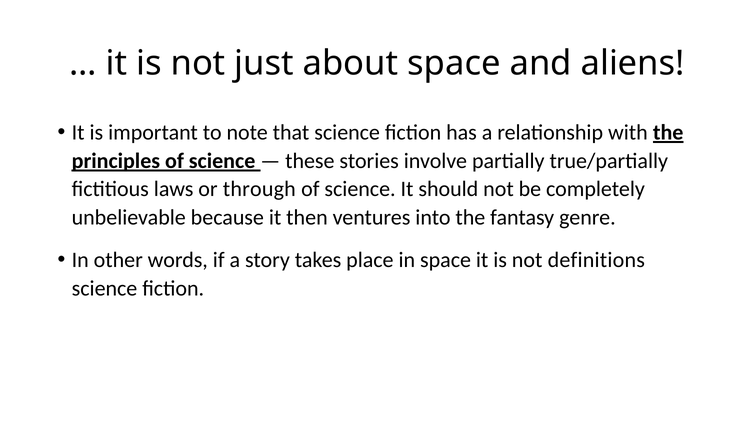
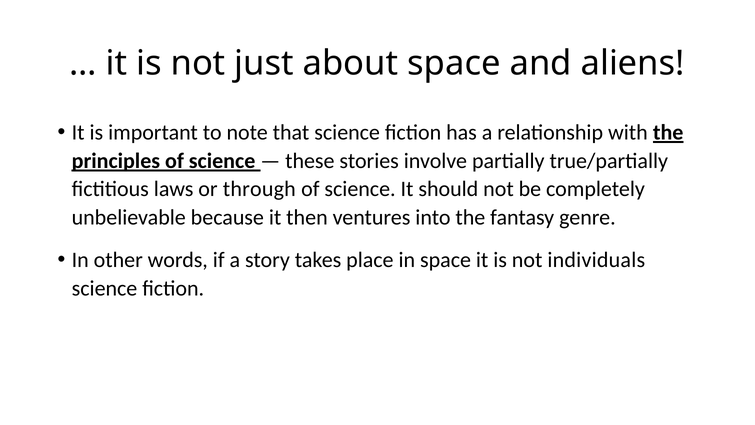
definitions: definitions -> individuals (596, 260)
